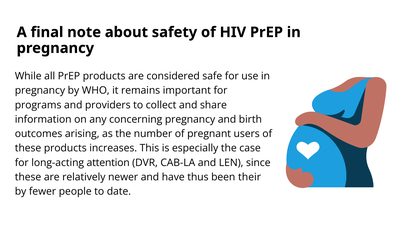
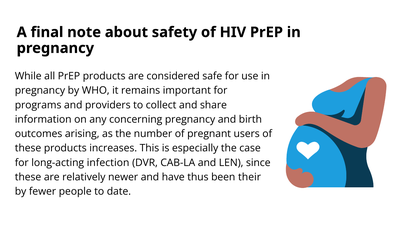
attention: attention -> infection (108, 162)
